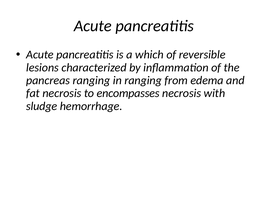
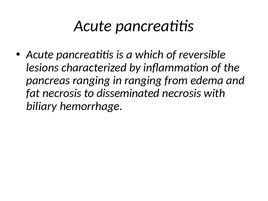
encompasses: encompasses -> disseminated (128, 93)
sludge: sludge -> biliary (42, 106)
